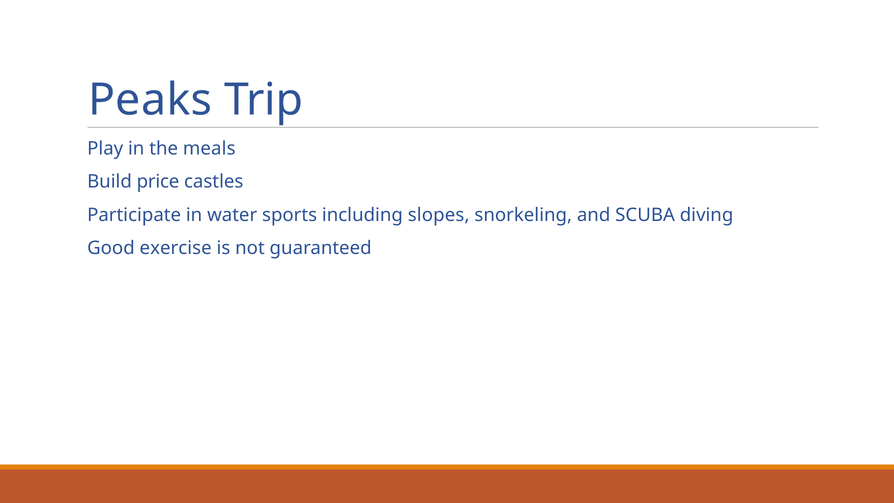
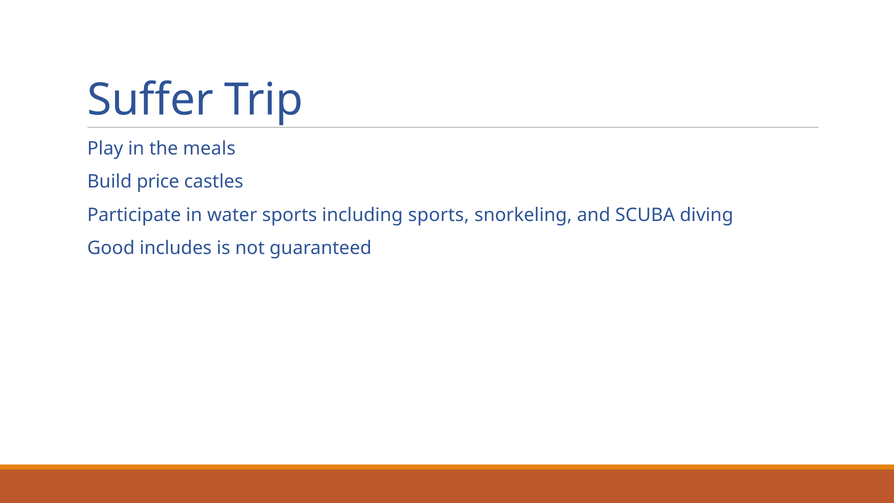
Peaks: Peaks -> Suffer (150, 100)
including slopes: slopes -> sports (439, 215)
exercise: exercise -> includes (176, 248)
